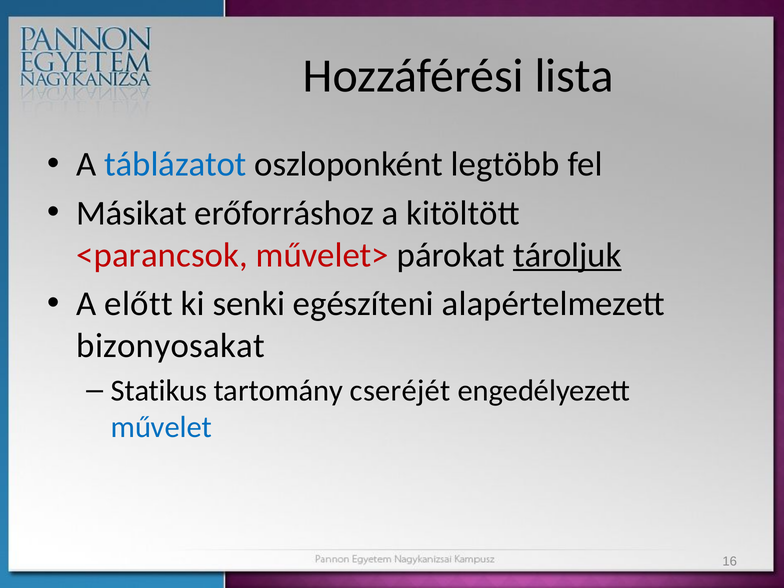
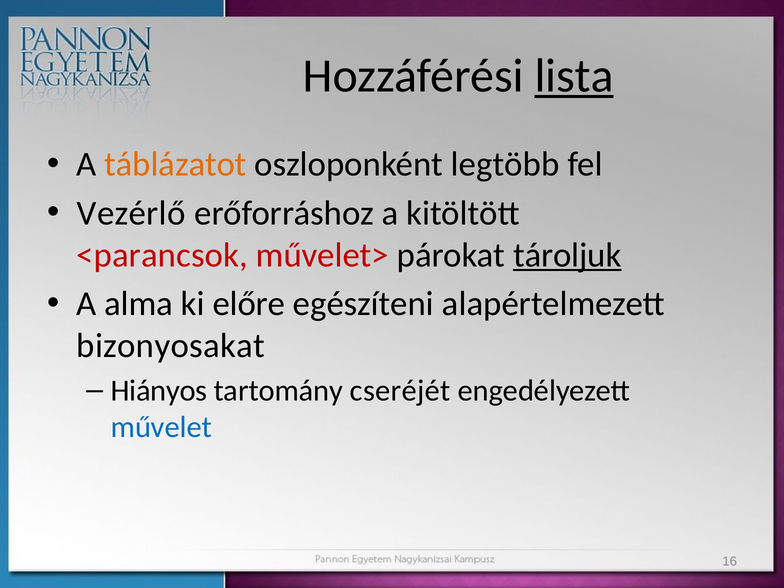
lista underline: none -> present (574, 76)
táblázatot colour: blue -> orange (175, 164)
Másikat: Másikat -> Vezérlő (131, 213)
előtt: előtt -> alma (139, 304)
senki: senki -> előre (249, 304)
Statikus: Statikus -> Hiányos (159, 391)
